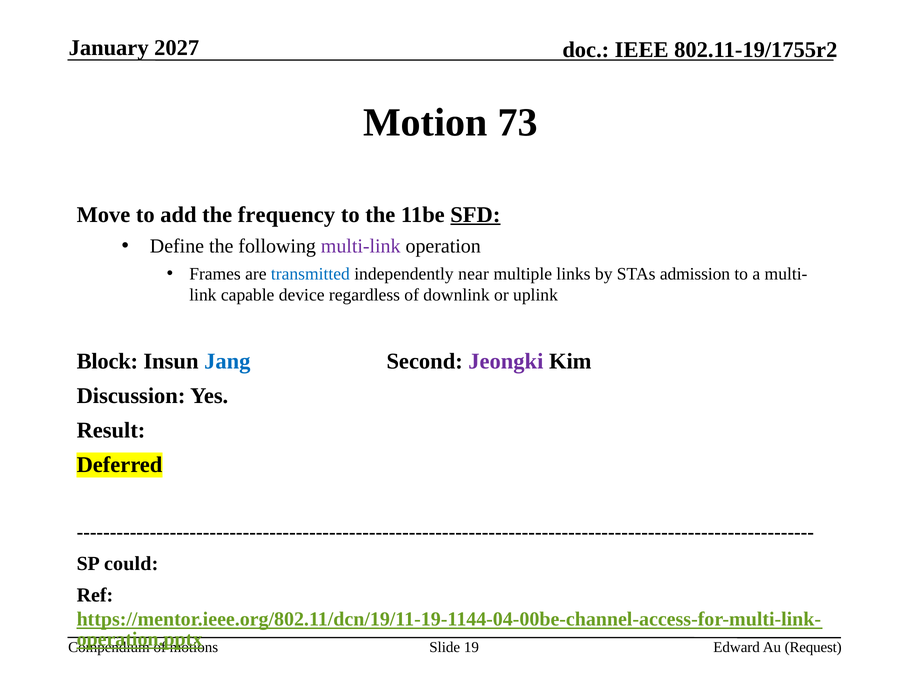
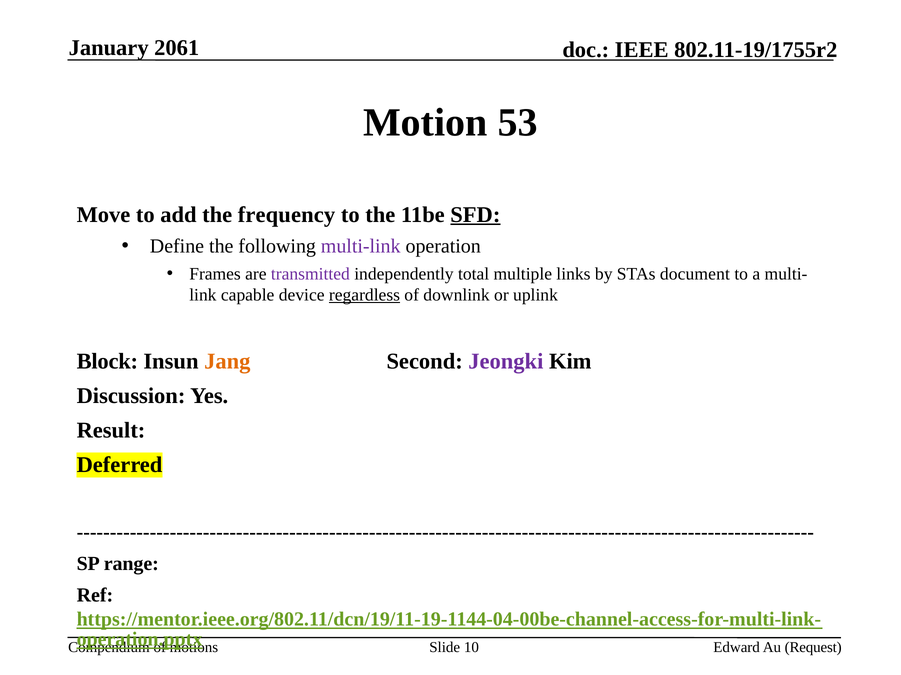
2027: 2027 -> 2061 (177, 48)
73: 73 -> 53 (518, 123)
transmitted colour: blue -> purple (310, 274)
near: near -> total (474, 274)
admission: admission -> document (695, 274)
regardless underline: none -> present (364, 295)
Jang colour: blue -> orange (227, 362)
could: could -> range (131, 565)
19: 19 -> 10 (471, 648)
